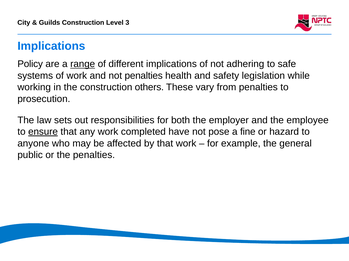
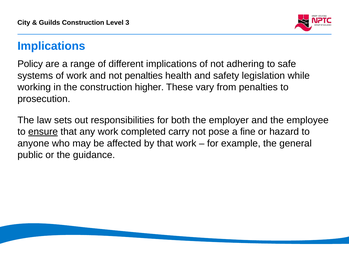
range underline: present -> none (83, 64)
others: others -> higher (149, 87)
have: have -> carry (179, 132)
the penalties: penalties -> guidance (94, 155)
